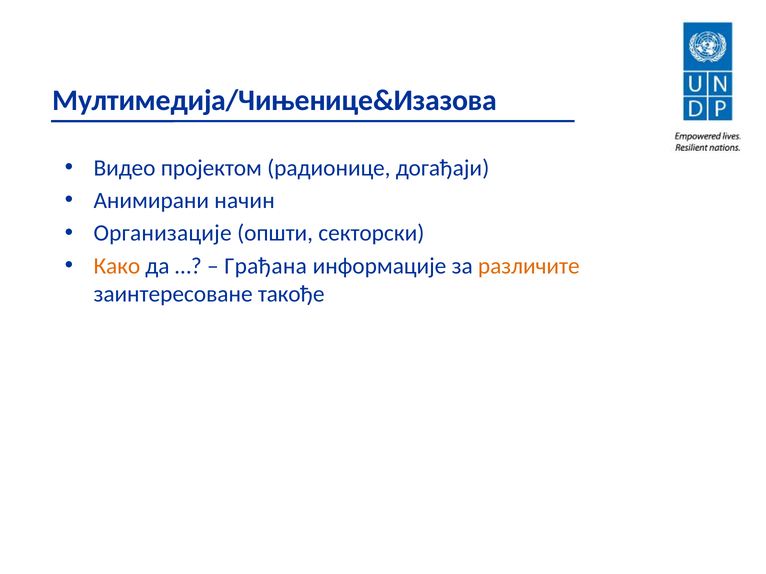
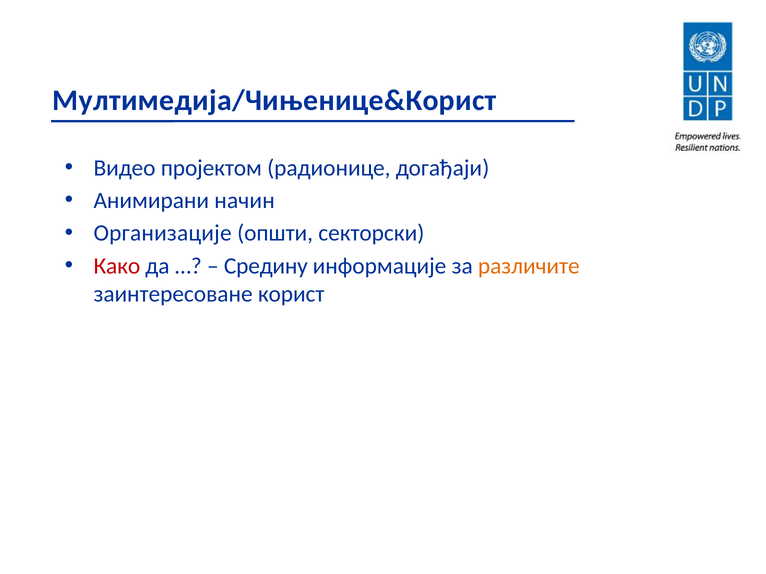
Мултимедија/Чињенице&Изазова: Мултимедија/Чињенице&Изазова -> Мултимедија/Чињенице&Корист (274, 100)
Како colour: orange -> red (117, 266)
Грађана: Грађана -> Средину (266, 266)
такође: такође -> корист (291, 294)
